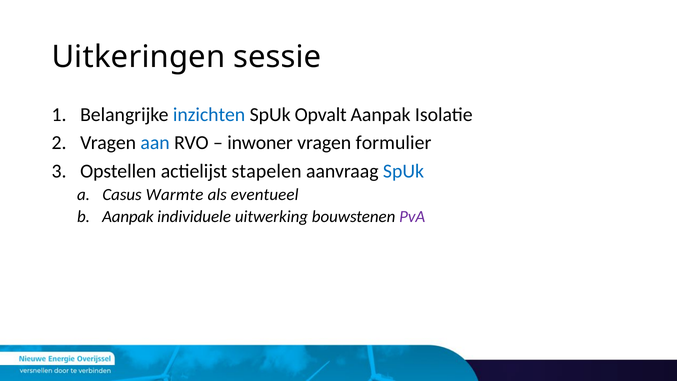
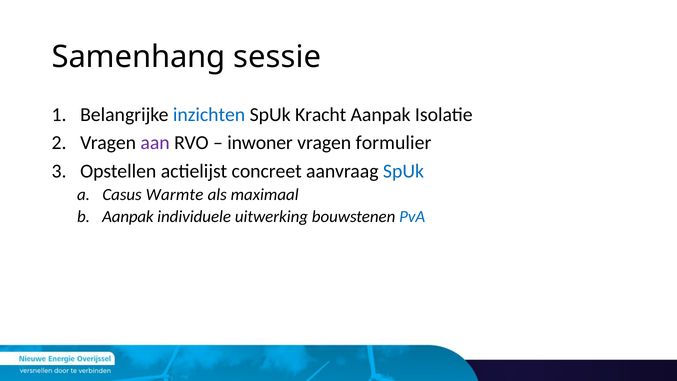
Uitkeringen: Uitkeringen -> Samenhang (139, 57)
Opvalt: Opvalt -> Kracht (321, 114)
aan colour: blue -> purple (155, 143)
stapelen: stapelen -> concreet (267, 171)
eventueel: eventueel -> maximaal (265, 195)
PvA colour: purple -> blue (412, 216)
